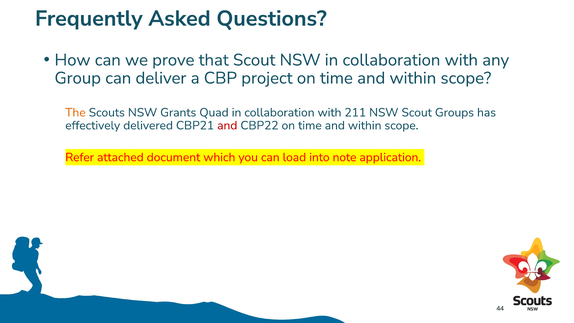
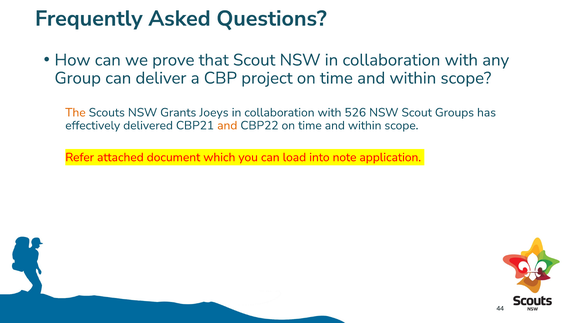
Quad: Quad -> Joeys (214, 112)
211: 211 -> 526 (355, 112)
and colour: red -> orange (227, 125)
